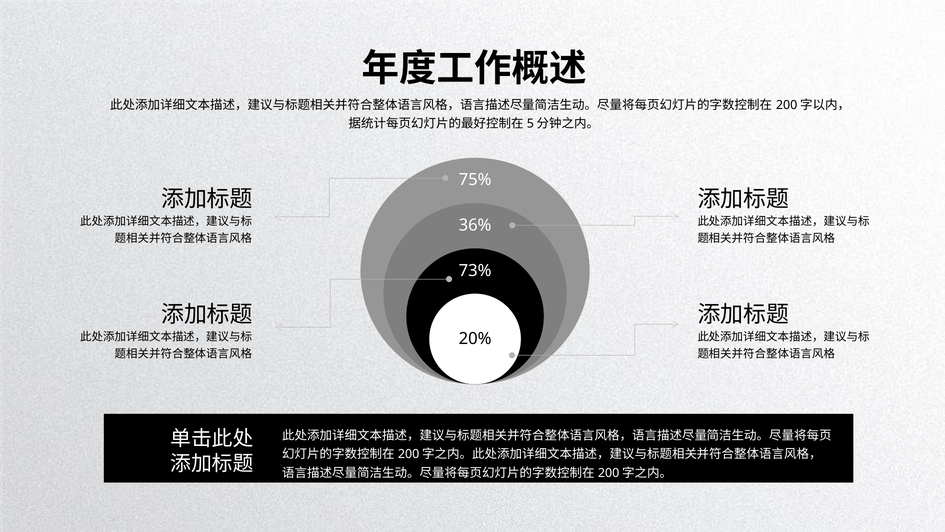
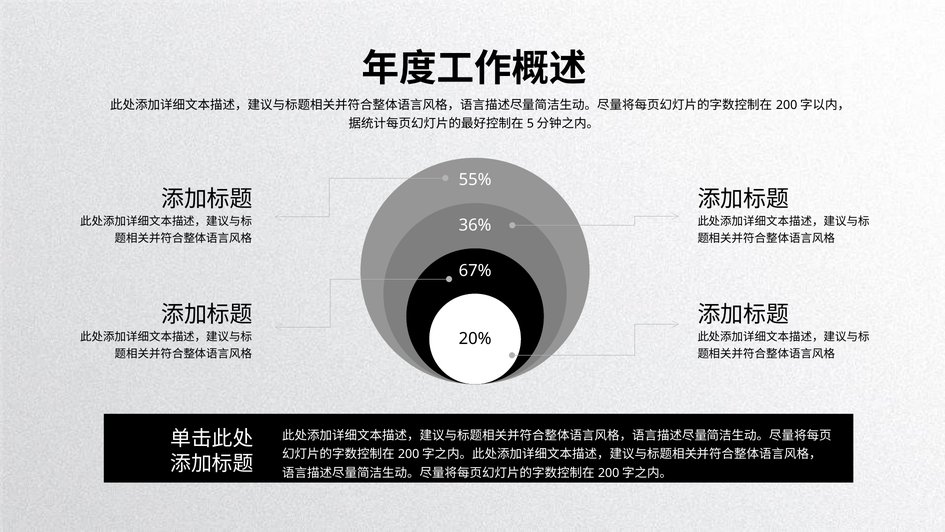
75%: 75% -> 55% (475, 180)
73%: 73% -> 67% (475, 270)
